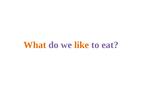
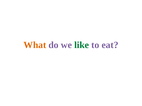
like colour: orange -> green (82, 45)
